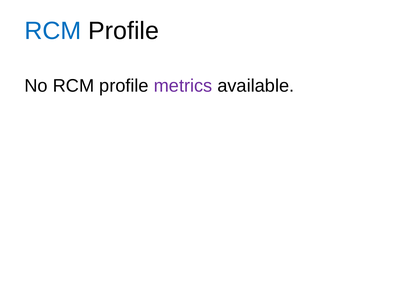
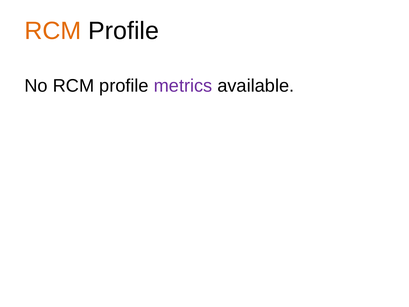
RCM colour: blue -> orange (53, 31)
